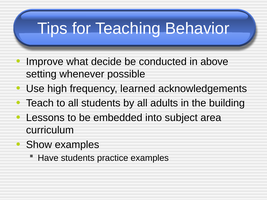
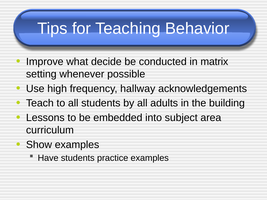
above: above -> matrix (214, 62)
learned: learned -> hallway (138, 89)
